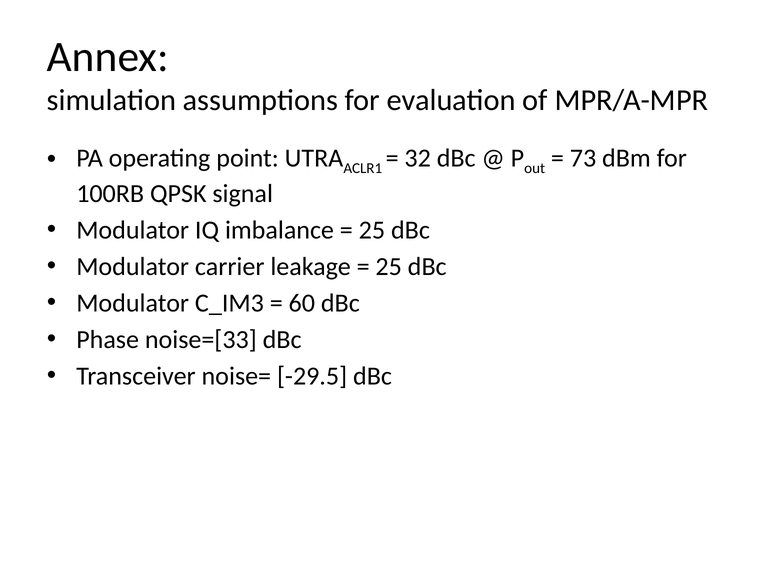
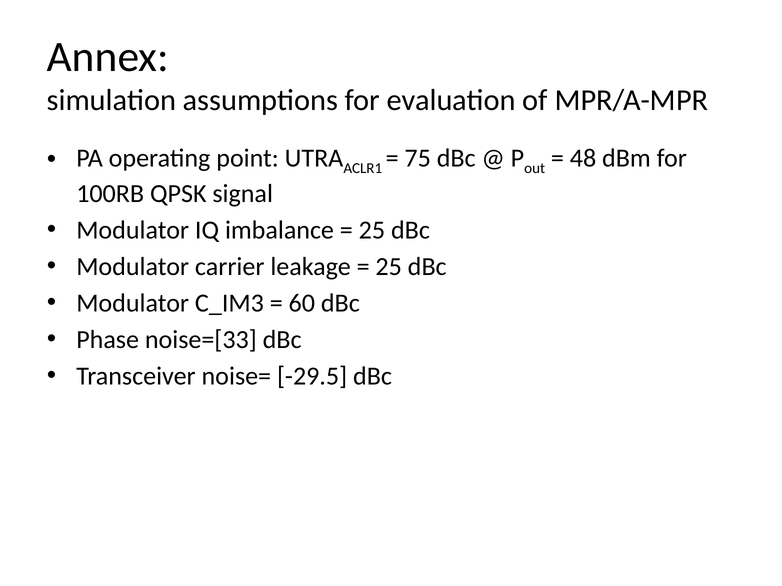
32: 32 -> 75 (418, 158)
73: 73 -> 48 (583, 158)
